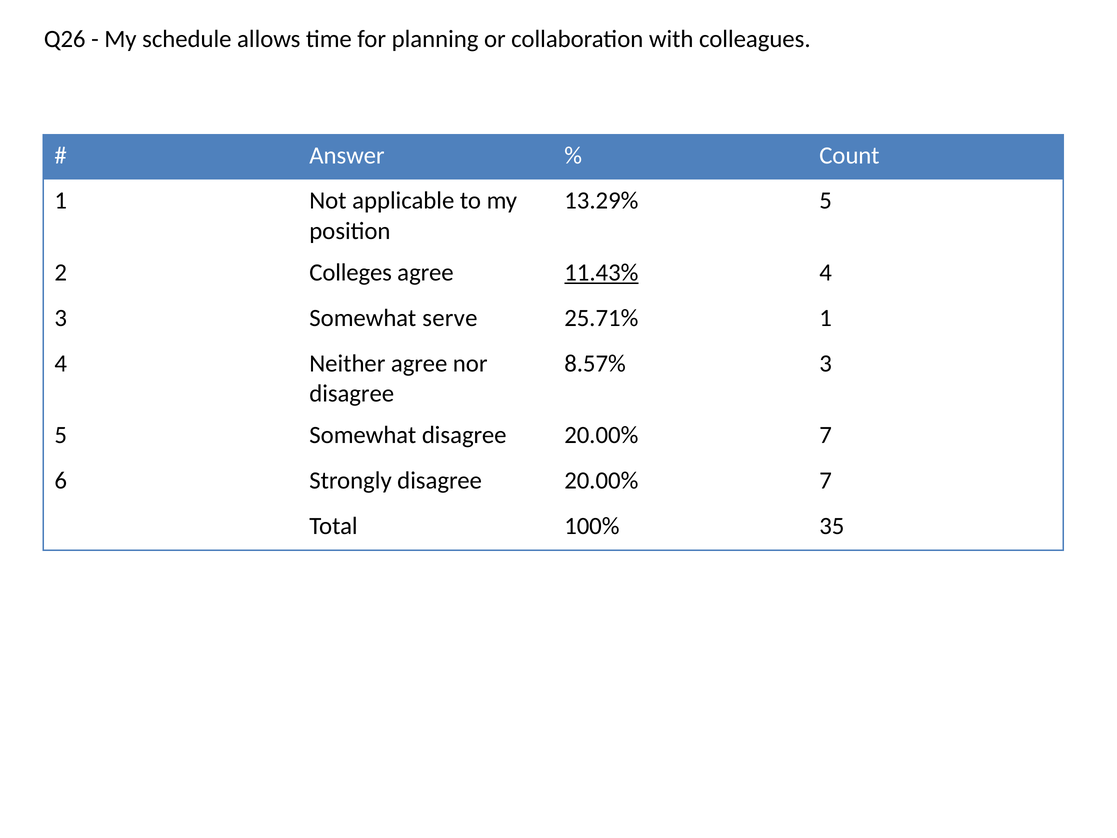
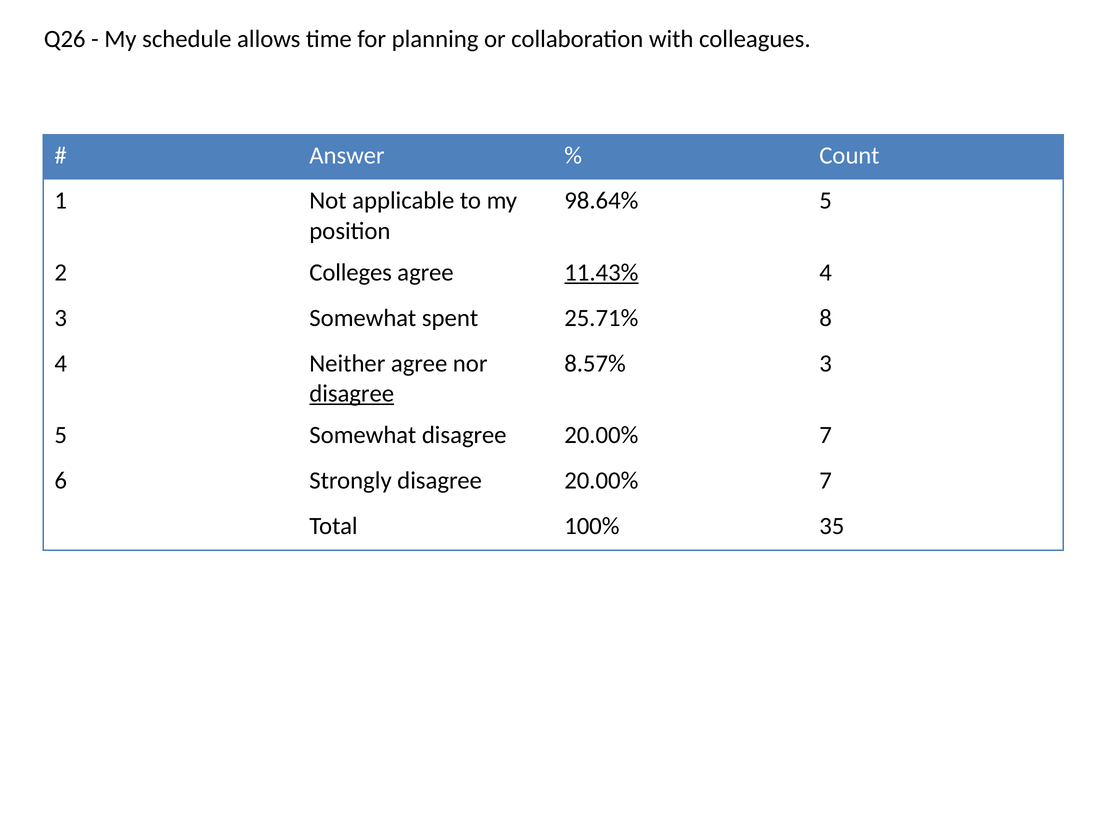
13.29%: 13.29% -> 98.64% (601, 201)
serve: serve -> spent (450, 318)
25.71% 1: 1 -> 8 (826, 318)
disagree underline: none -> present (352, 394)
